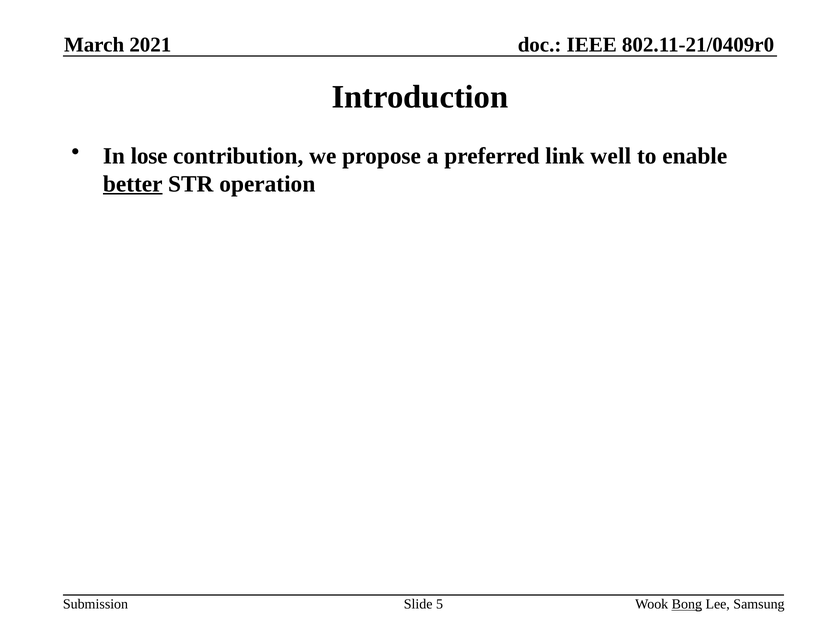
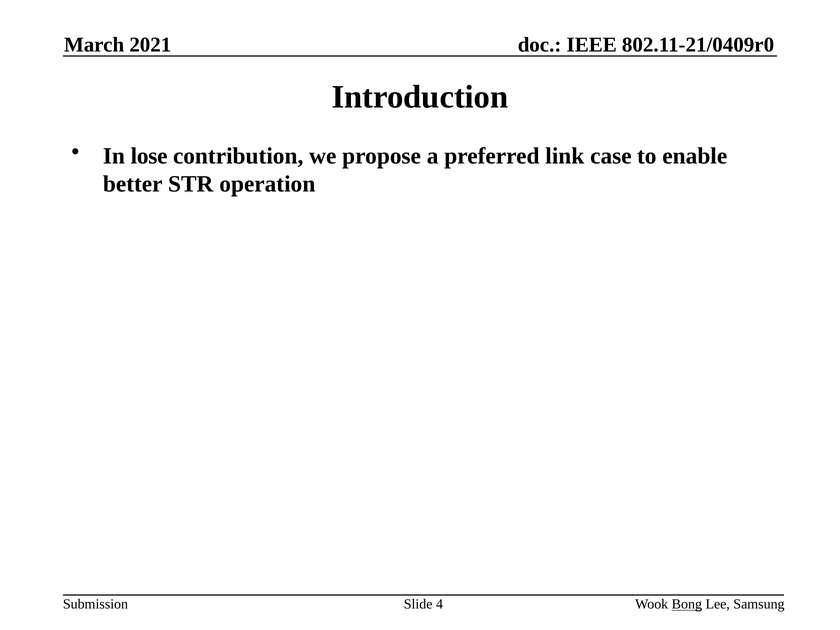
well: well -> case (611, 156)
better underline: present -> none (133, 184)
5: 5 -> 4 (440, 604)
